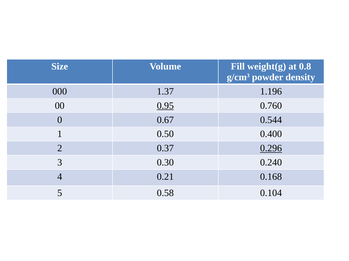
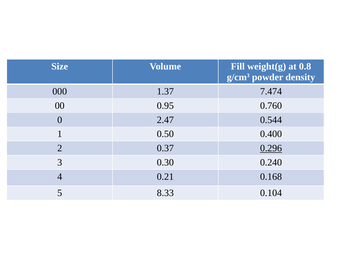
1.196: 1.196 -> 7.474 (271, 92)
0.95 underline: present -> none (165, 106)
0.67: 0.67 -> 2.47 (165, 120)
0.58: 0.58 -> 8.33 (165, 194)
